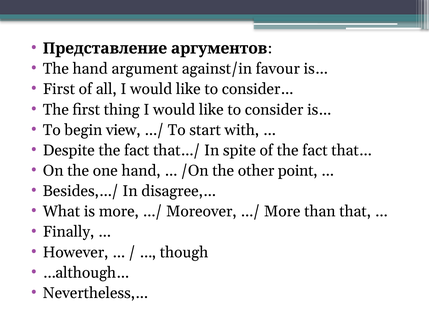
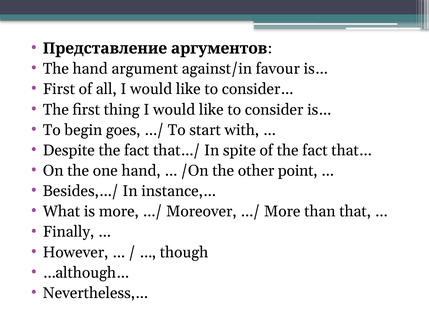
view: view -> goes (123, 130)
disagree,…: disagree,… -> instance,… (178, 191)
